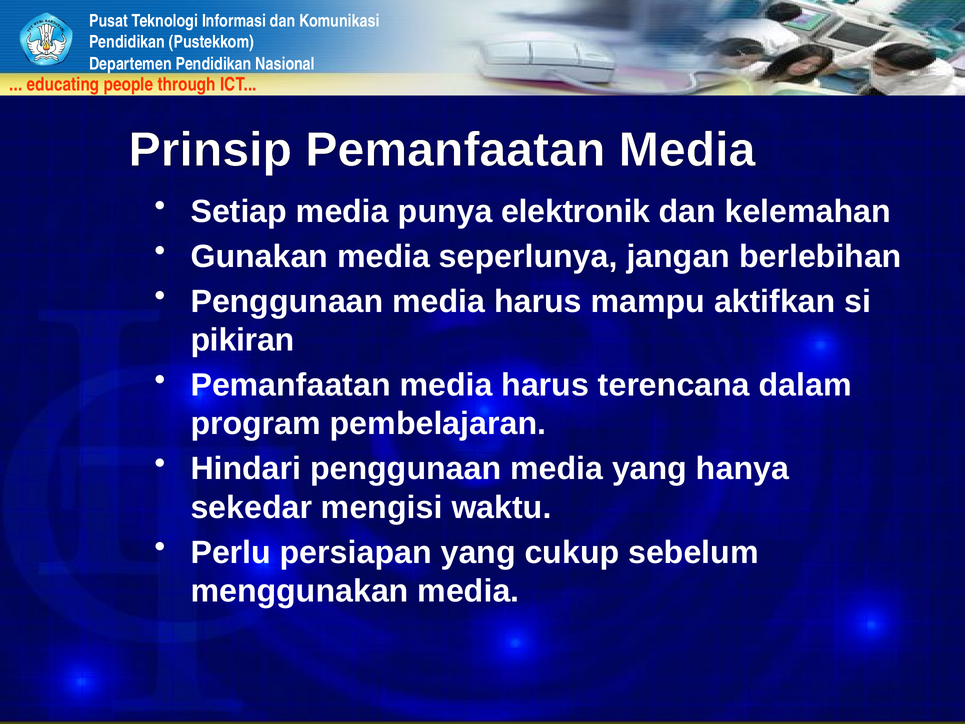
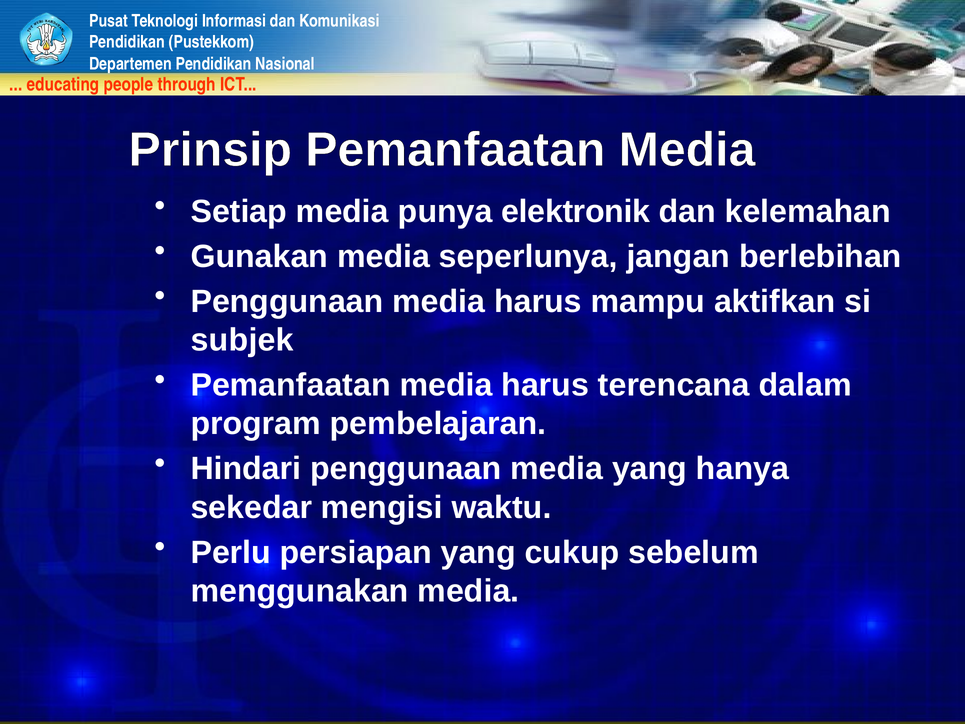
pikiran: pikiran -> subjek (242, 340)
